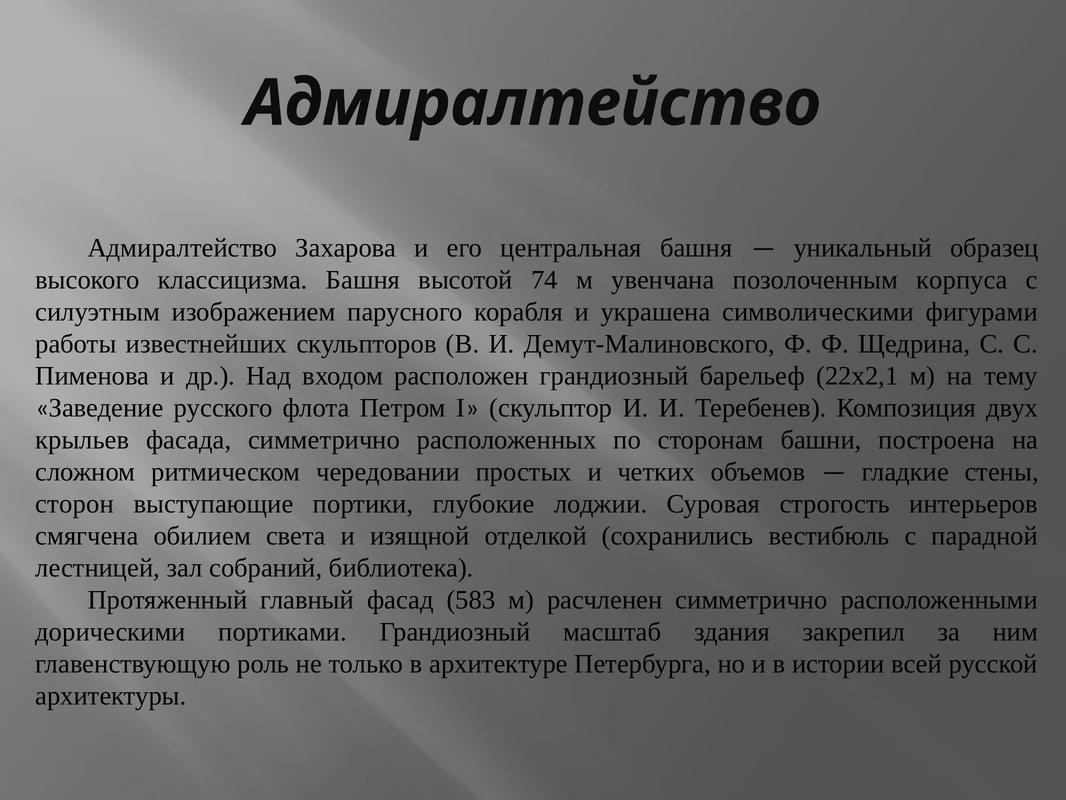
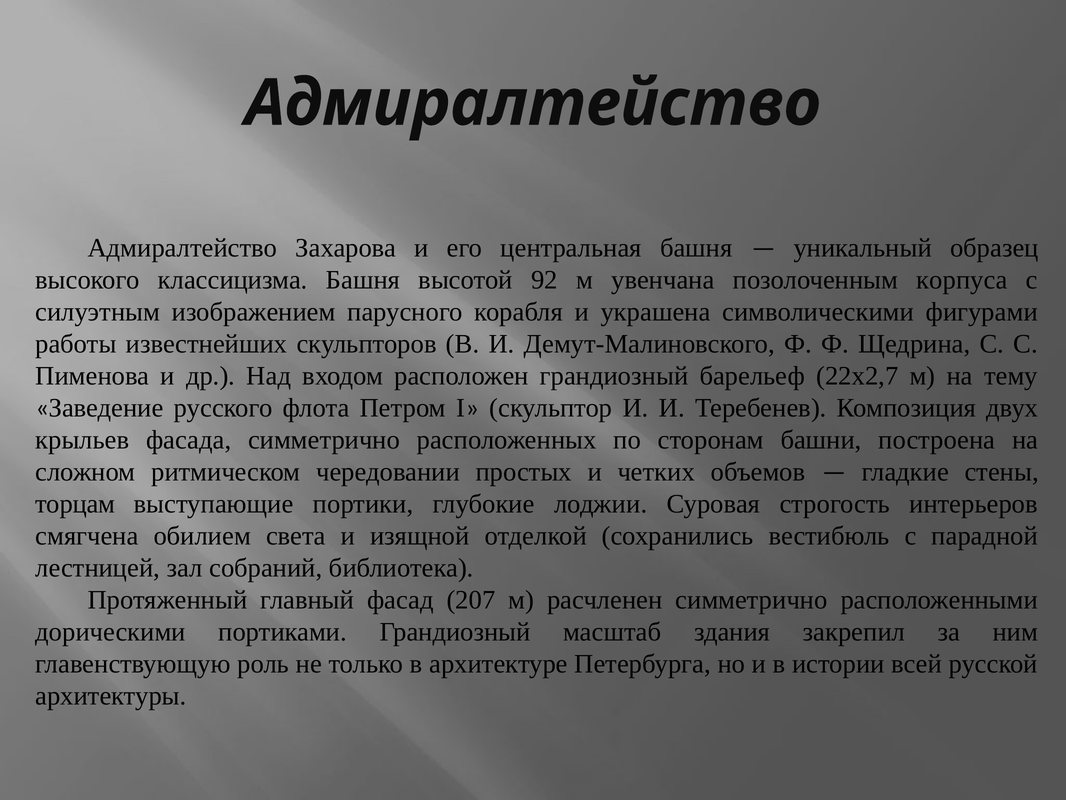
74: 74 -> 92 (544, 280)
22x2,1: 22x2,1 -> 22x2,7 (857, 376)
сторон: сторон -> торцам (75, 504)
583: 583 -> 207 (471, 600)
